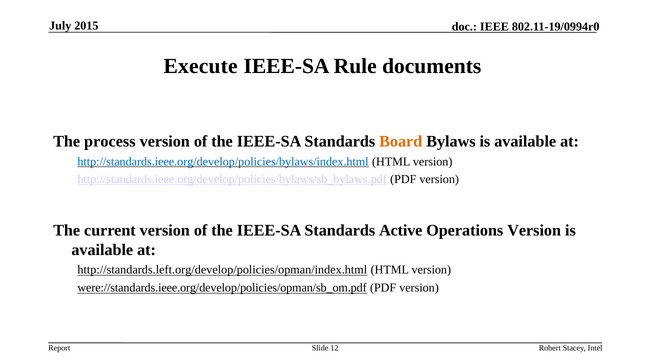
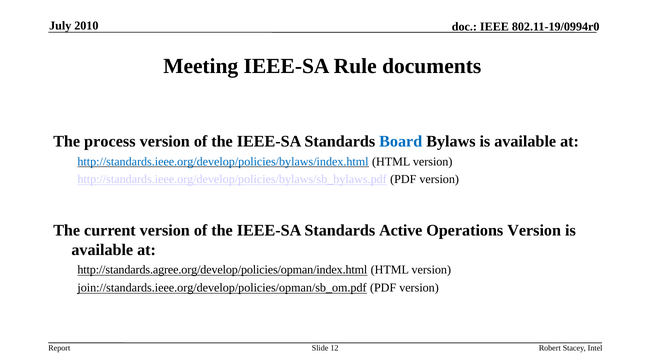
2015: 2015 -> 2010 (86, 26)
Execute: Execute -> Meeting (201, 66)
Board colour: orange -> blue (401, 141)
http://standards.left.org/develop/policies/opman/index.html: http://standards.left.org/develop/policies/opman/index.html -> http://standards.agree.org/develop/policies/opman/index.html (222, 270)
were://standards.ieee.org/develop/policies/opman/sb_om.pdf: were://standards.ieee.org/develop/policies/opman/sb_om.pdf -> join://standards.ieee.org/develop/policies/opman/sb_om.pdf (222, 288)
